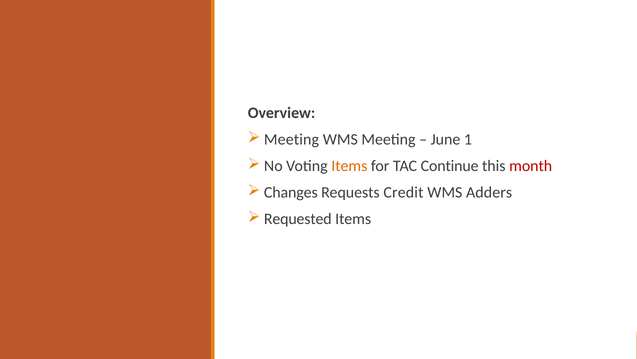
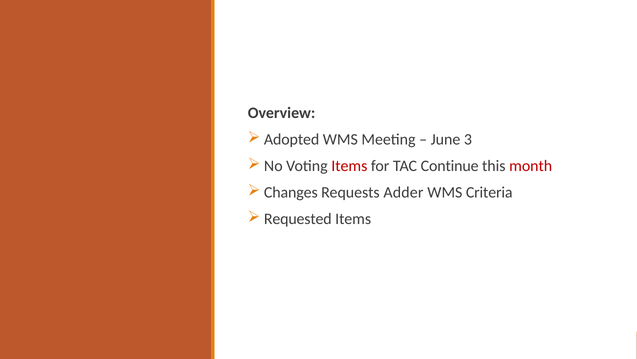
Meeting: Meeting -> Adopted (292, 139)
1: 1 -> 3 (468, 139)
Items colour: orange -> red (349, 166)
Credit: Credit -> Adder (403, 192)
Adders: Adders -> Criteria (489, 192)
